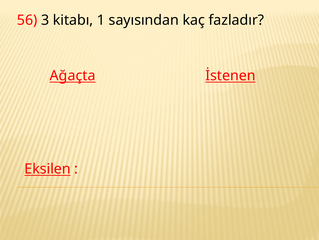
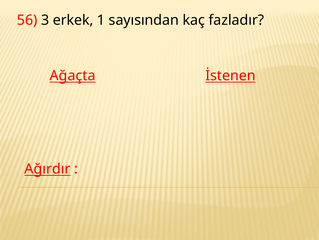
kitabı: kitabı -> erkek (73, 20)
Eksilen: Eksilen -> Ağırdır (47, 168)
